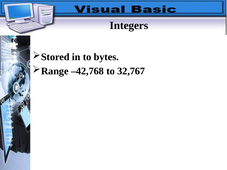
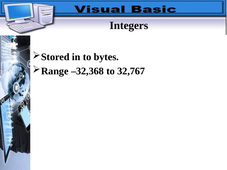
–42,768: –42,768 -> –32,368 (87, 71)
